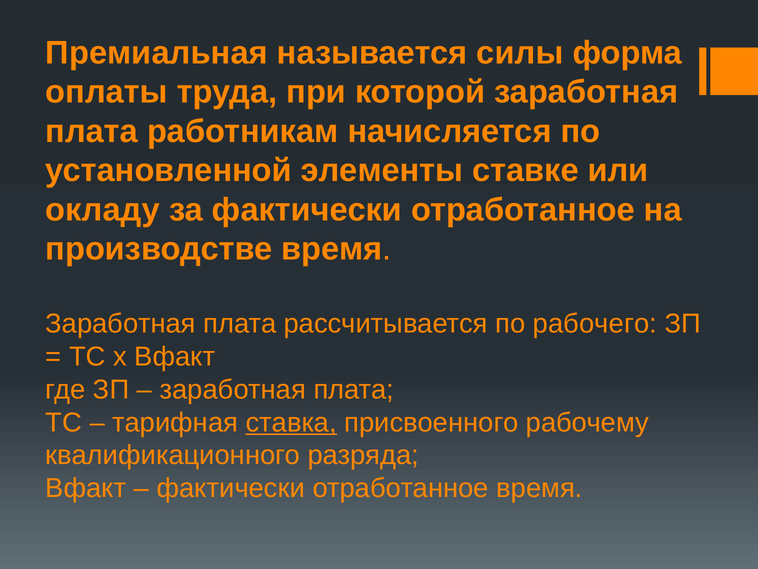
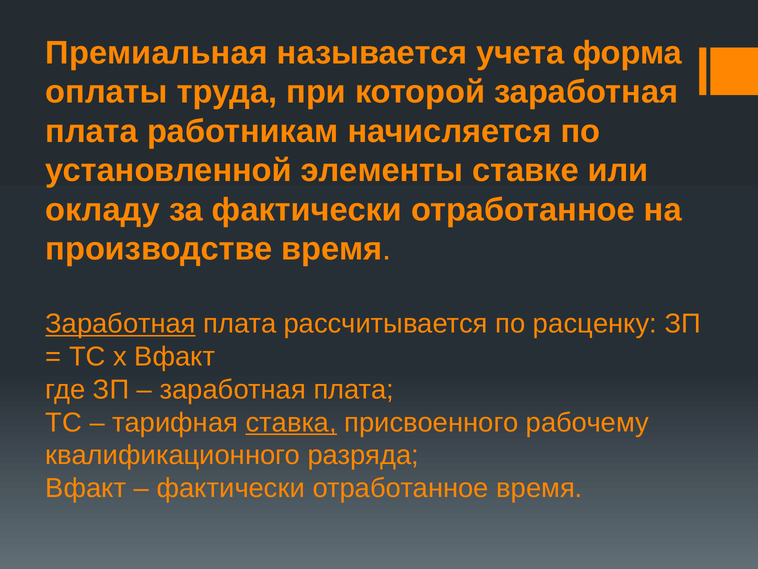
силы: силы -> учета (520, 53)
Заработная underline: none -> present (121, 324)
рабочего: рабочего -> расценку (595, 324)
